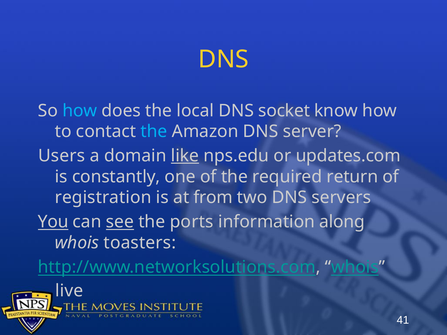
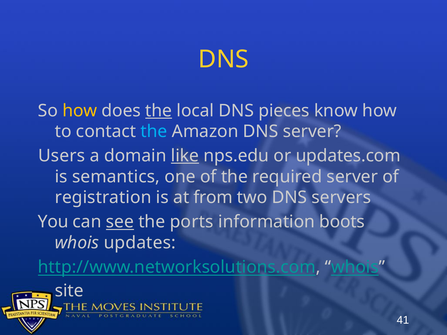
how colour: light blue -> yellow (80, 111)
the underline: none -> present (159, 111)
socket: socket -> pieces (284, 111)
constantly: constantly -> semantics (116, 177)
required return: return -> server (352, 177)
You underline: present -> none (53, 222)
along: along -> boots (342, 222)
toasters: toasters -> updates (140, 243)
live: live -> site (69, 291)
